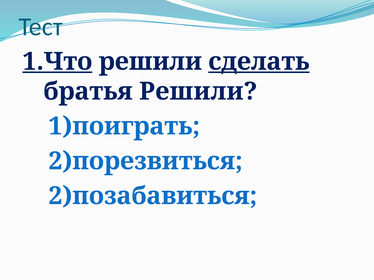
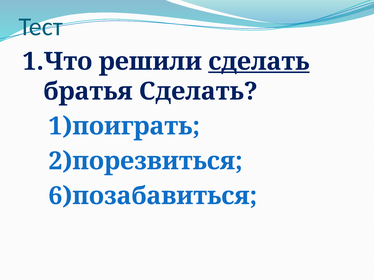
1.Что underline: present -> none (57, 62)
братья Решили: Решили -> Сделать (198, 92)
2)позабавиться: 2)позабавиться -> 6)позабавиться (153, 196)
